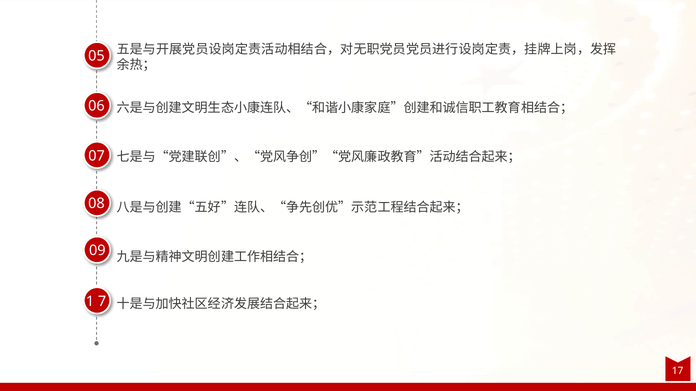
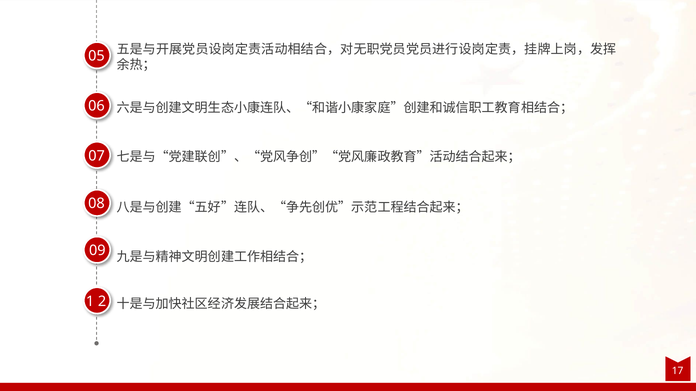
7: 7 -> 2 (102, 302)
